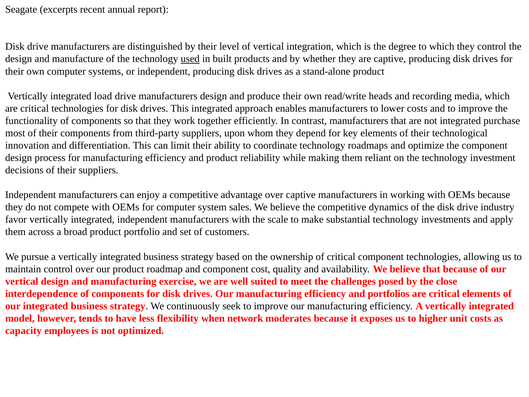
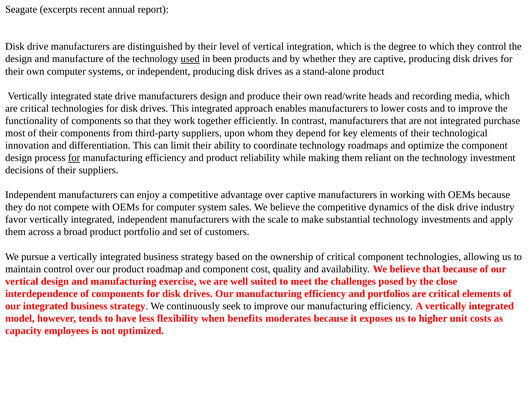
built: built -> been (222, 59)
load: load -> state (103, 96)
for underline: none -> present (74, 158)
network: network -> benefits (245, 318)
